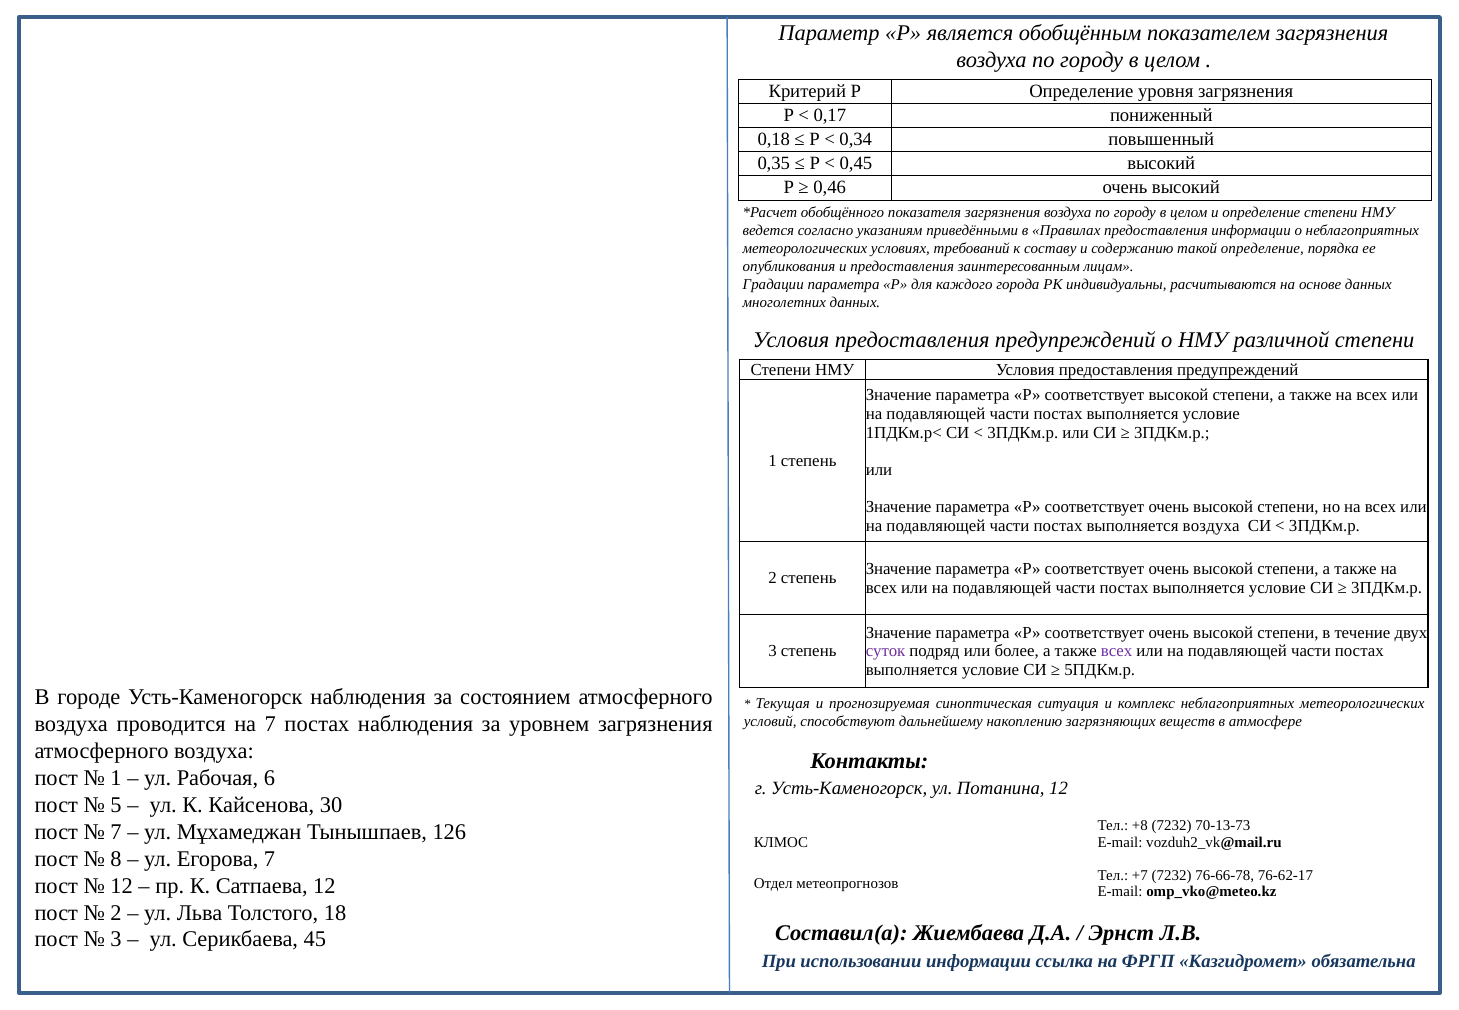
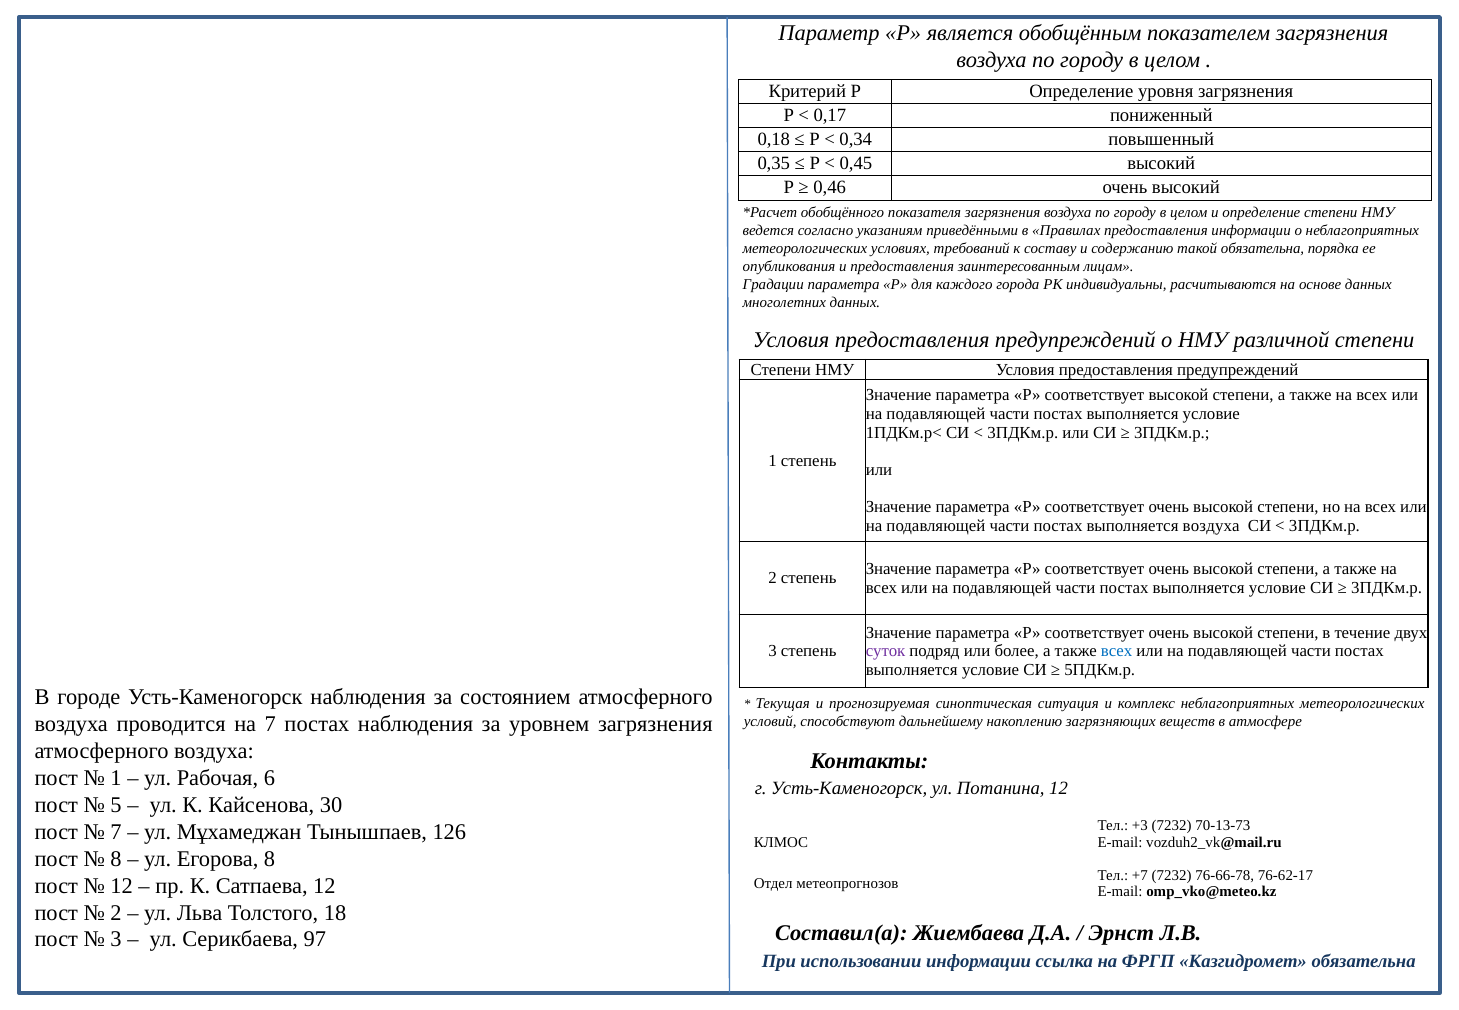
такой определение: определение -> обязательна (1263, 248)
всех colour: purple -> blue (1117, 651)
+8: +8 -> +3 (1140, 826)
Егорова 7: 7 -> 8 (270, 859)
45: 45 -> 97 (315, 940)
